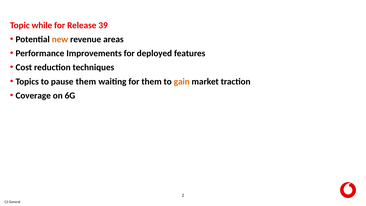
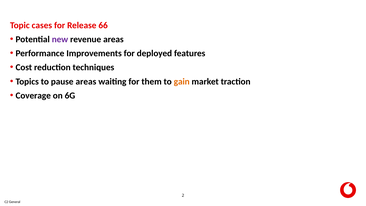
while: while -> cases (42, 25)
39: 39 -> 66 (103, 25)
new colour: orange -> purple (60, 39)
pause them: them -> areas (86, 81)
